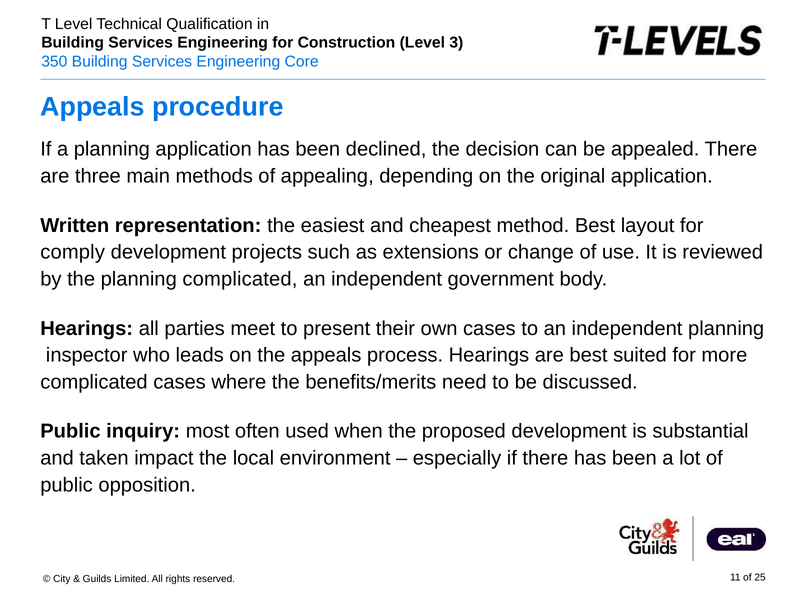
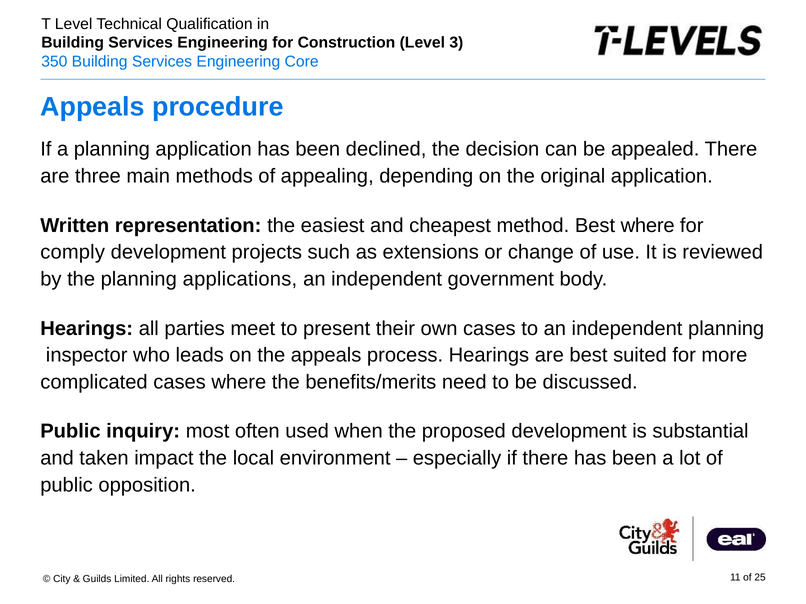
Best layout: layout -> where (648, 226)
planning complicated: complicated -> applications (240, 279)
